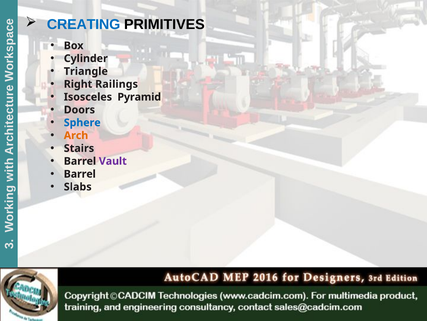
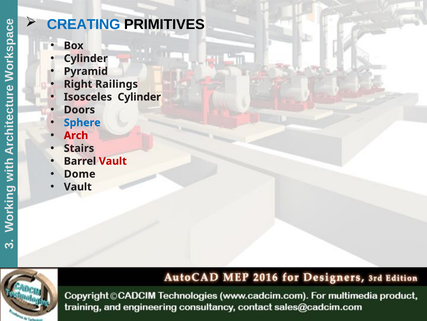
Triangle: Triangle -> Pyramid (86, 71)
Isosceles Pyramid: Pyramid -> Cylinder (139, 97)
Arch colour: orange -> red (76, 135)
Vault colour: purple -> red (113, 161)
Barrel: Barrel -> Dome (80, 174)
Slabs: Slabs -> Vault (78, 186)
